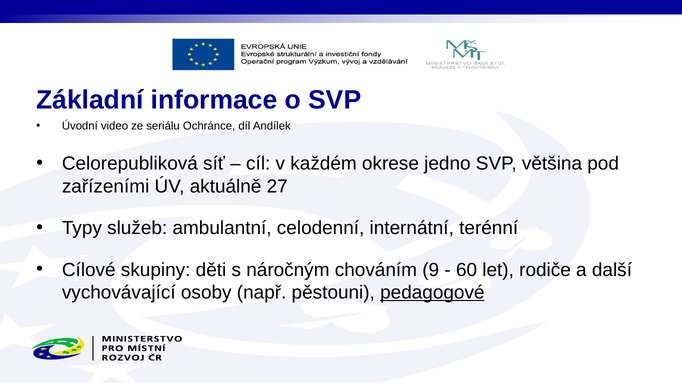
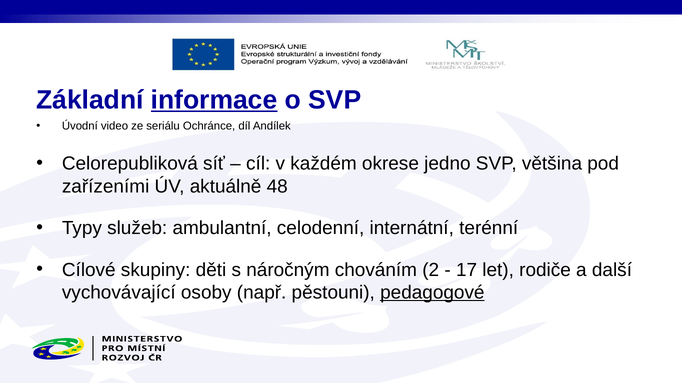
informace underline: none -> present (214, 100)
27: 27 -> 48 (277, 187)
9: 9 -> 2 (431, 270)
60: 60 -> 17 (467, 270)
